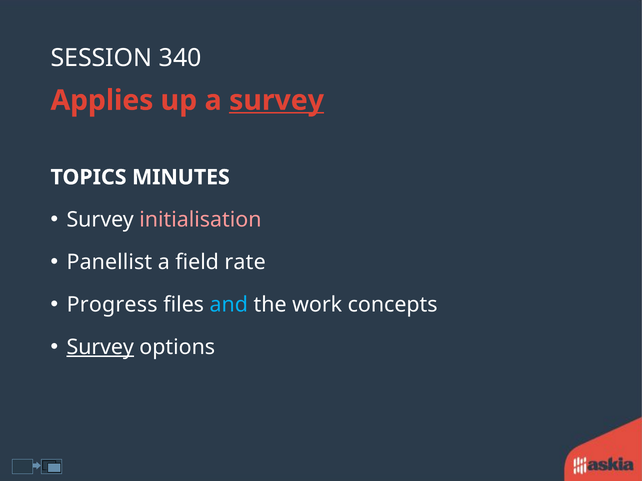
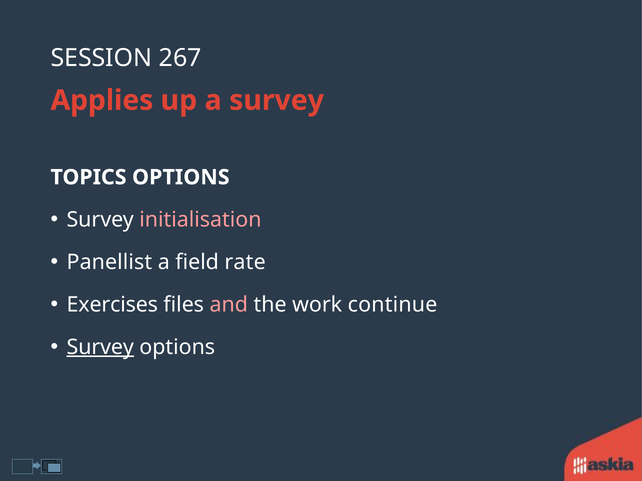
340: 340 -> 267 (180, 58)
survey underline: present -> none (277, 100)
TOPICS MINUTES: MINUTES -> OPTIONS (181, 177)
Progress: Progress -> Exercises (112, 305)
and colour: light blue -> pink (229, 305)
concepts: concepts -> continue (393, 305)
